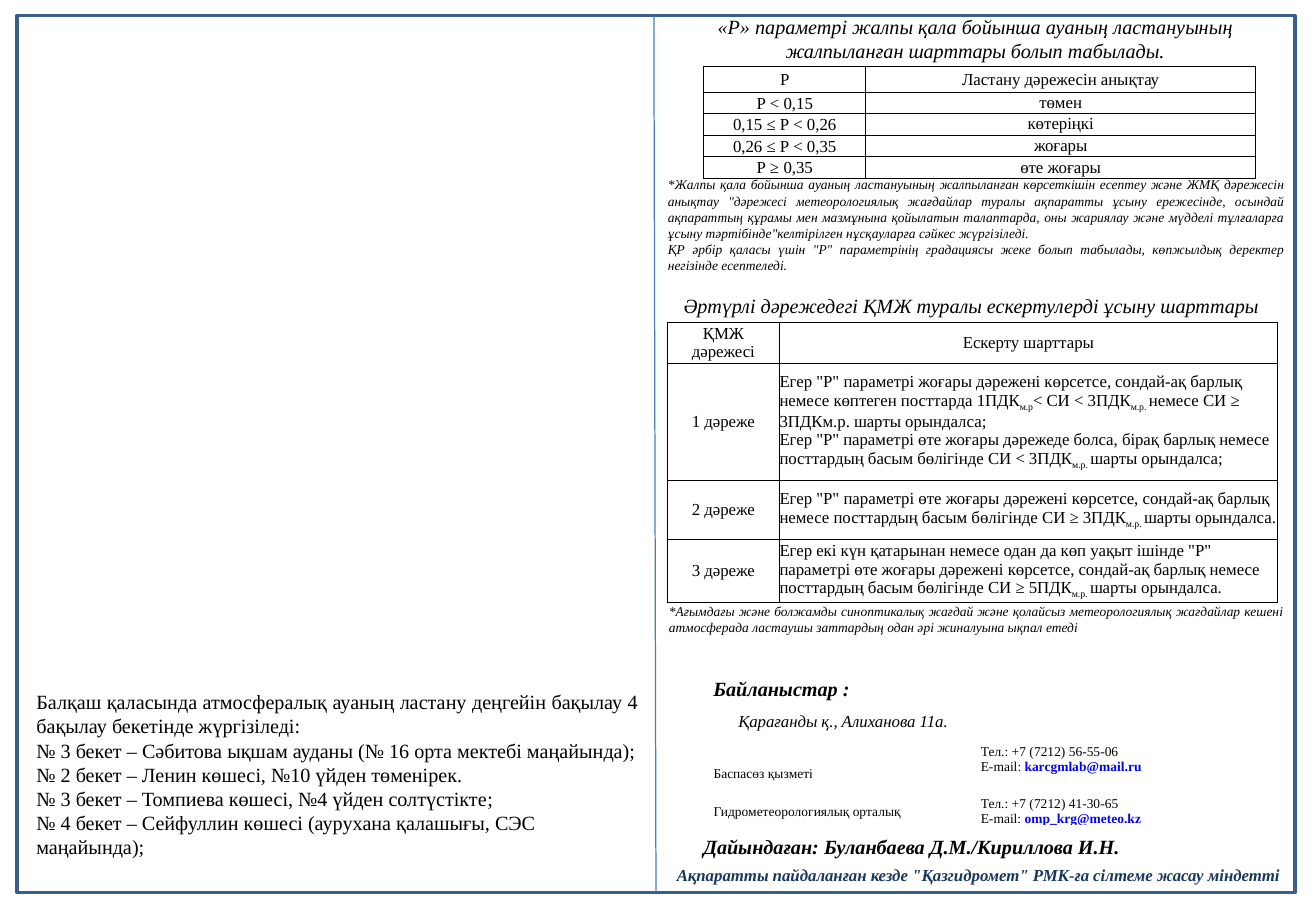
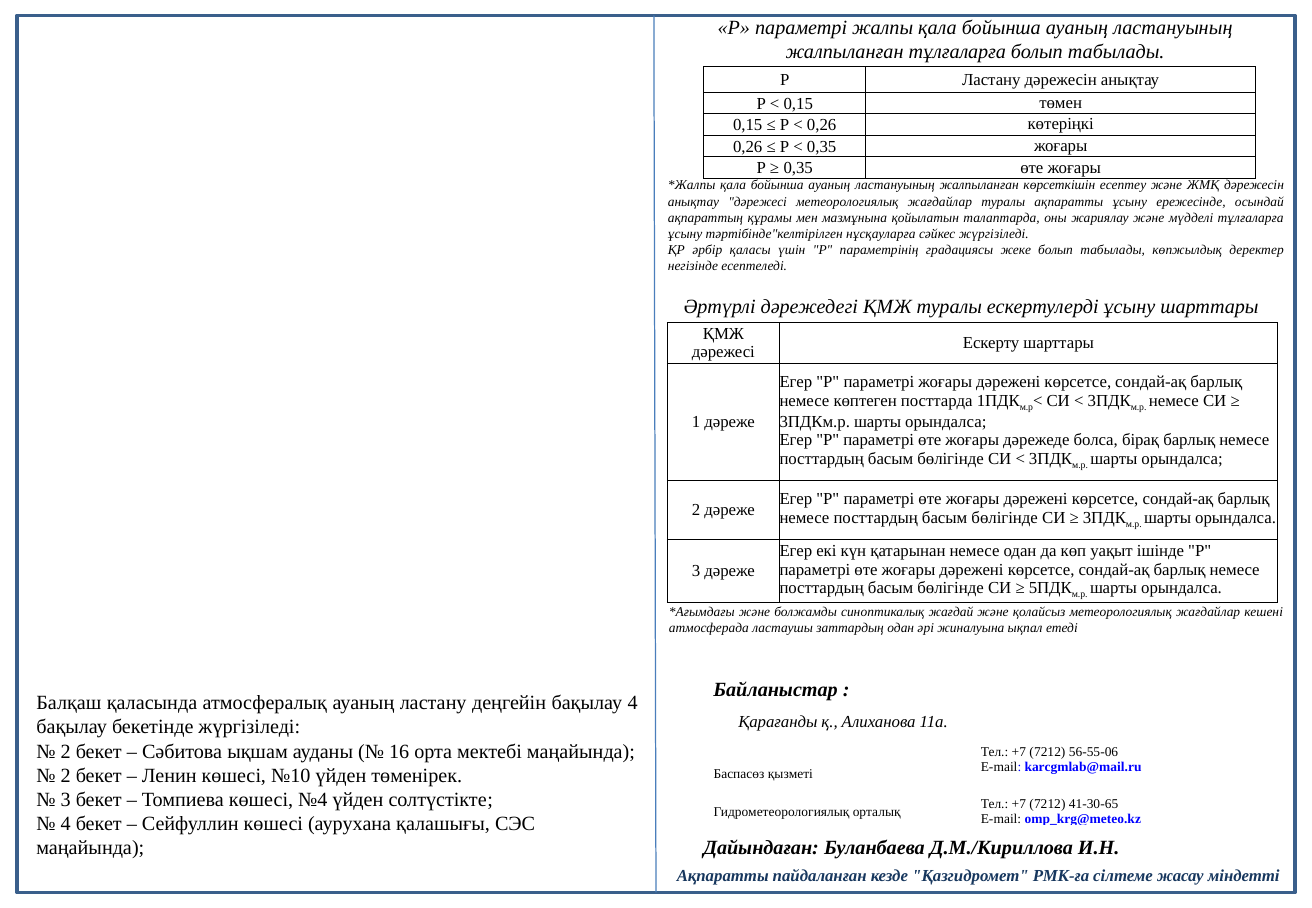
жалпыланған шарттары: шарттары -> тұлғаларға (957, 52)
3: 3 -> 2 (66, 752)
